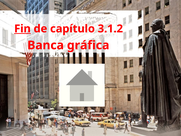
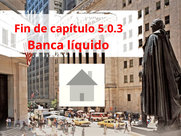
Fin underline: present -> none (22, 29)
3.1.2: 3.1.2 -> 5.0.3 (110, 29)
gráfica: gráfica -> líquido (88, 45)
